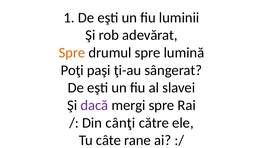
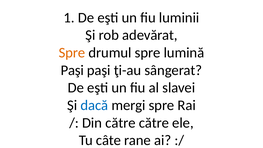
Poţi: Poţi -> Paşi (72, 70)
dacă colour: purple -> blue (94, 105)
Din cânţi: cânţi -> către (120, 123)
